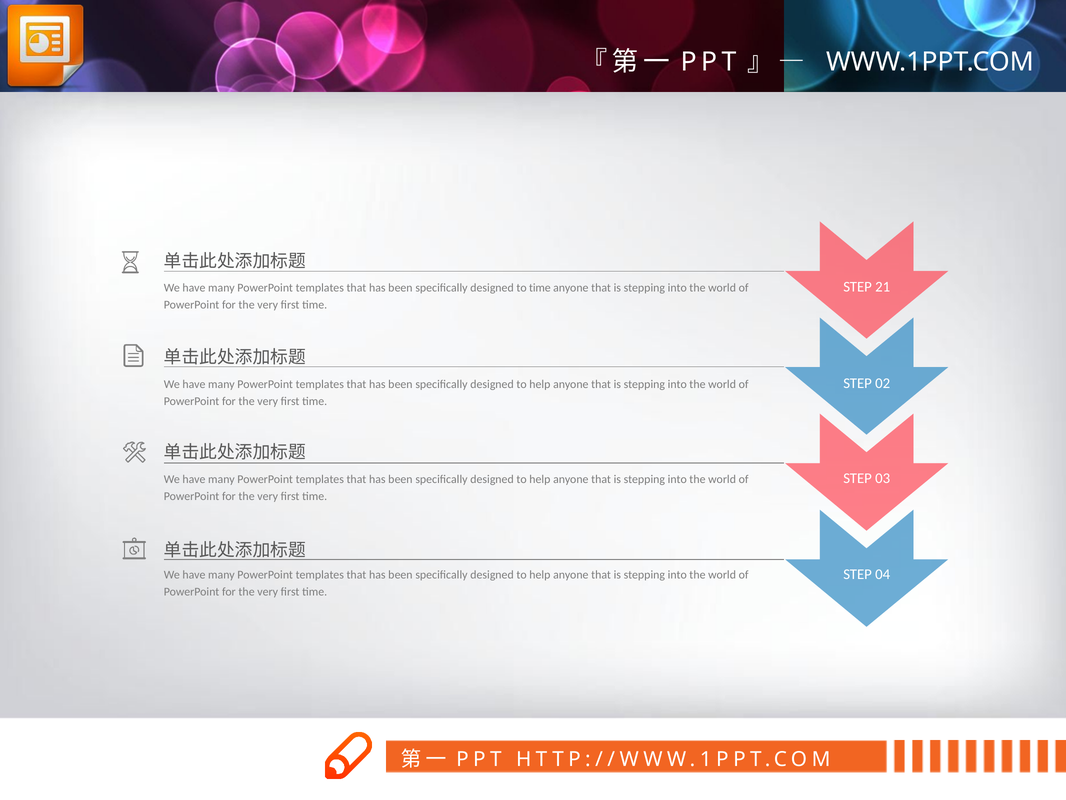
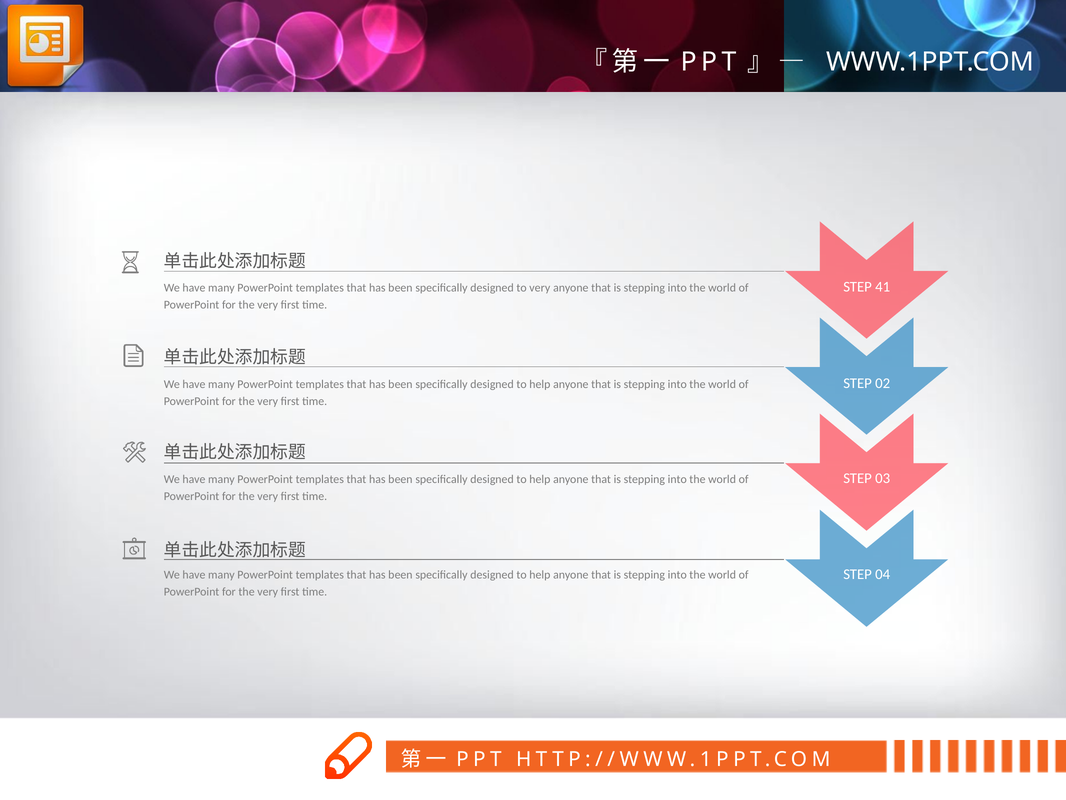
21: 21 -> 41 (883, 287)
to time: time -> very (540, 287)
